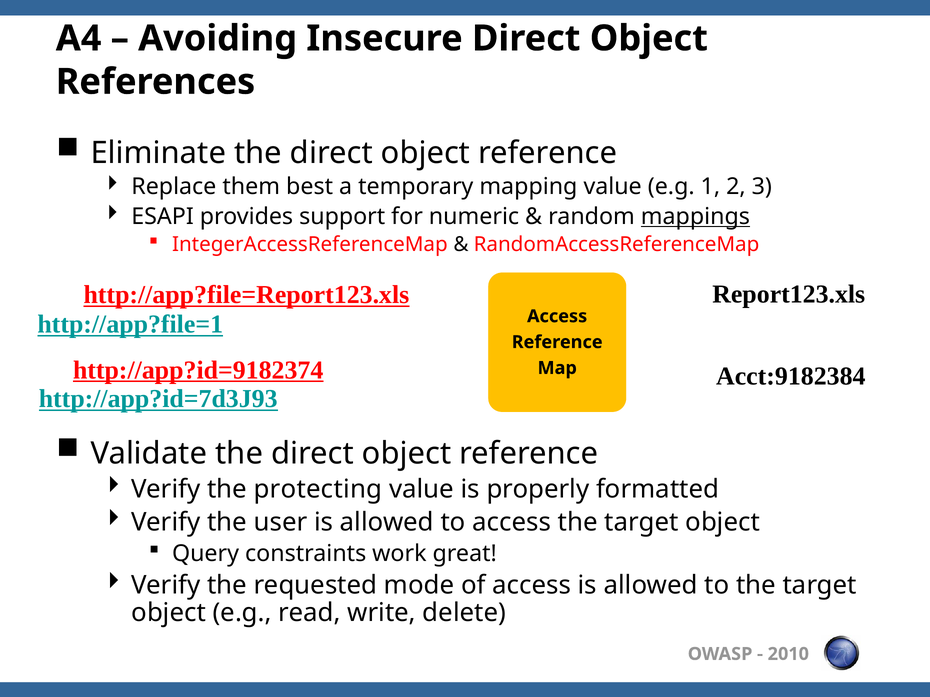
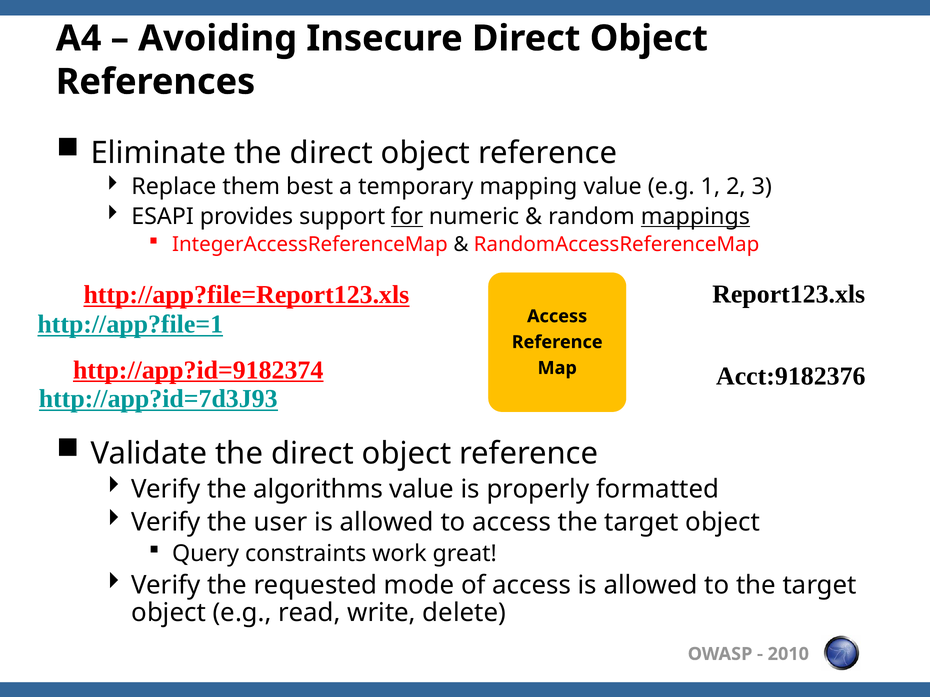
for underline: none -> present (407, 217)
Acct:9182384: Acct:9182384 -> Acct:9182376 (791, 377)
protecting: protecting -> algorithms (318, 490)
